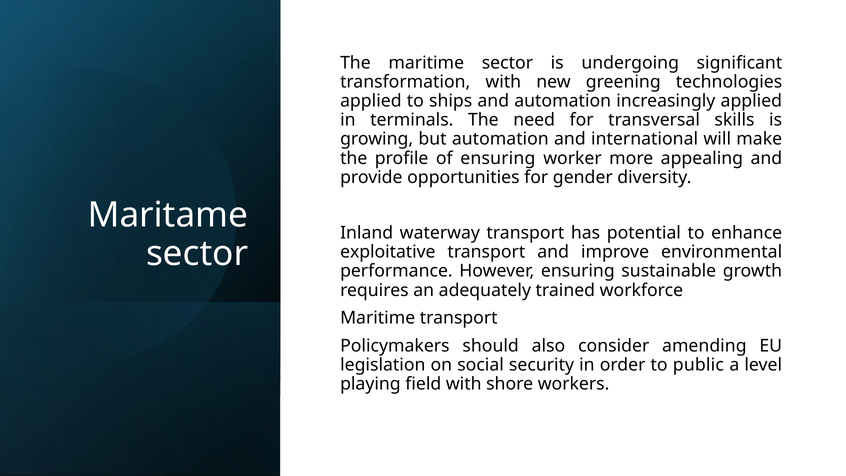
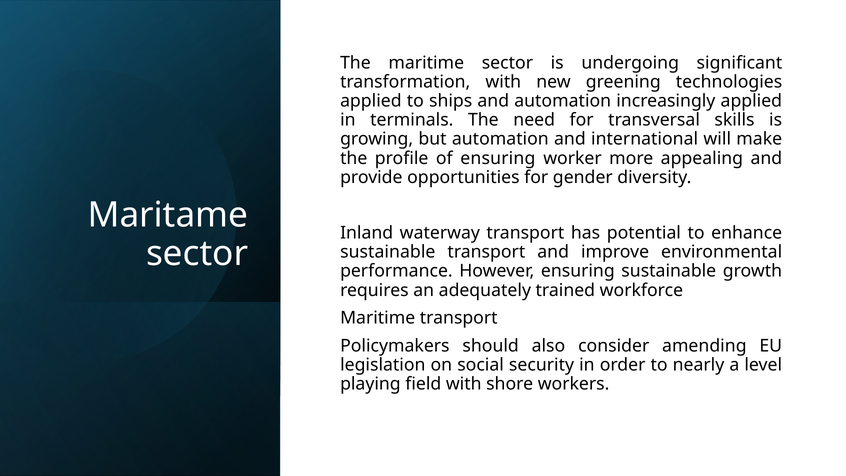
exploitative: exploitative -> sustainable (388, 252)
public: public -> nearly (698, 365)
